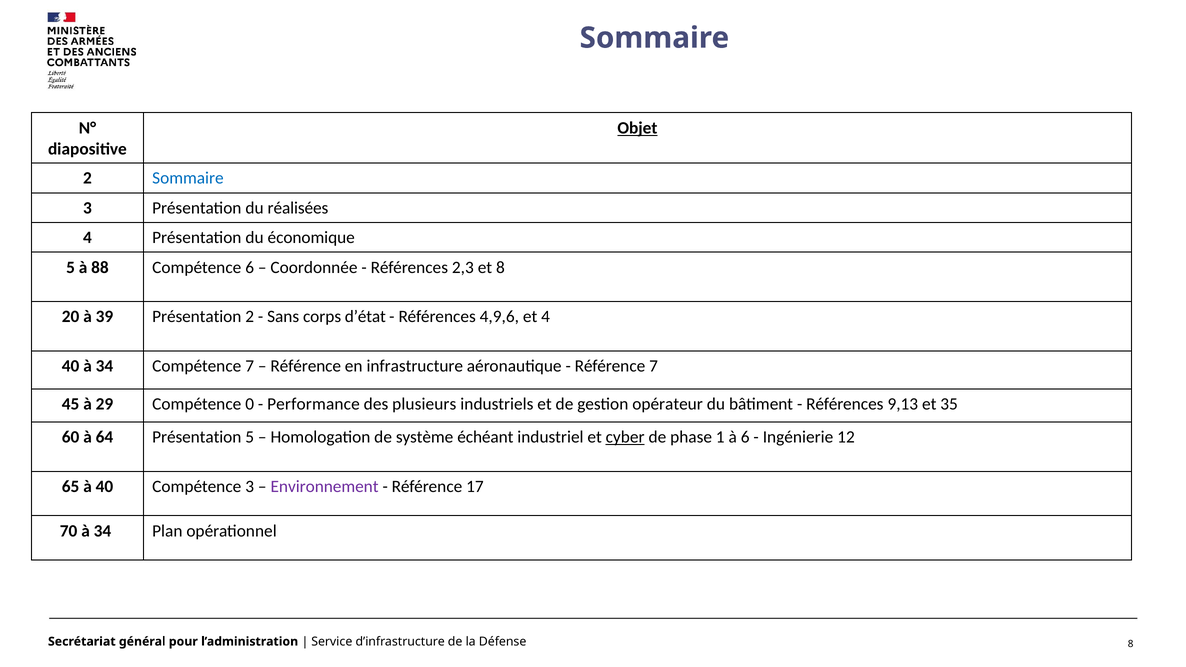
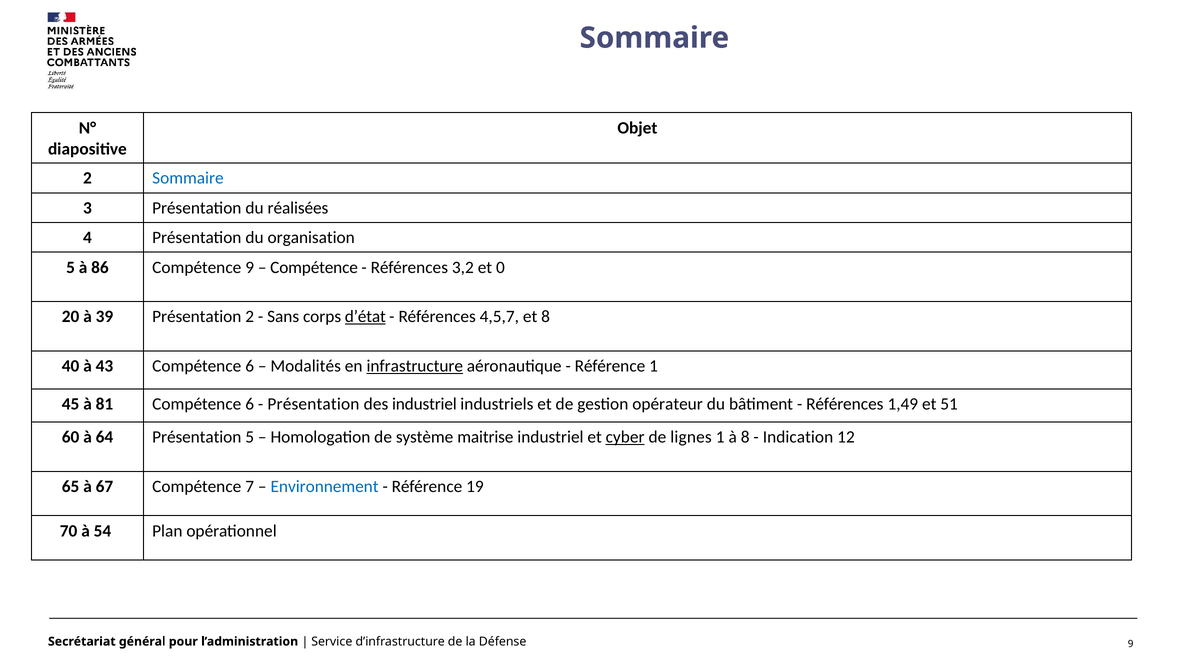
Objet underline: present -> none (637, 128)
économique: économique -> organisation (311, 238)
88: 88 -> 86 (100, 267)
Compétence 6: 6 -> 9 (250, 267)
Coordonnée: Coordonnée -> Compétence (314, 267)
2,3: 2,3 -> 3,2 (463, 267)
et 8: 8 -> 0 (500, 267)
d’état underline: none -> present (365, 317)
4,9,6: 4,9,6 -> 4,5,7 (499, 317)
et 4: 4 -> 8 (546, 317)
40 à 34: 34 -> 43 (104, 366)
7: 7 -> 6 (250, 366)
Référence: Référence -> Modalités (306, 366)
infrastructure underline: none -> present (415, 366)
Référence 7: 7 -> 1 (654, 366)
29: 29 -> 81 (104, 404)
0: 0 -> 6 (250, 404)
Performance: Performance -> Présentation (313, 404)
des plusieurs: plusieurs -> industriel (424, 404)
9,13: 9,13 -> 1,49 (903, 404)
35: 35 -> 51 (949, 404)
échéant: échéant -> maitrise (485, 437)
phase: phase -> lignes (691, 437)
à 6: 6 -> 8 (745, 437)
Ingénierie: Ingénierie -> Indication (798, 437)
à 40: 40 -> 67 (104, 487)
Compétence 3: 3 -> 7 (250, 487)
Environnement colour: purple -> blue (325, 487)
17: 17 -> 19 (475, 487)
70 à 34: 34 -> 54 (102, 531)
8: 8 -> 9 (1131, 644)
